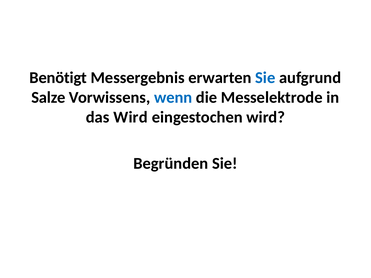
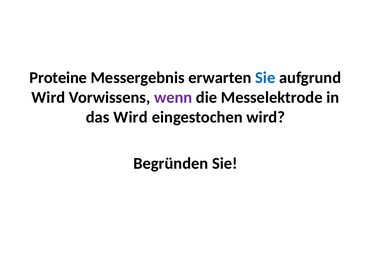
Benötigt: Benötigt -> Proteine (58, 78)
Salze: Salze -> Wird (48, 98)
wenn colour: blue -> purple (173, 98)
